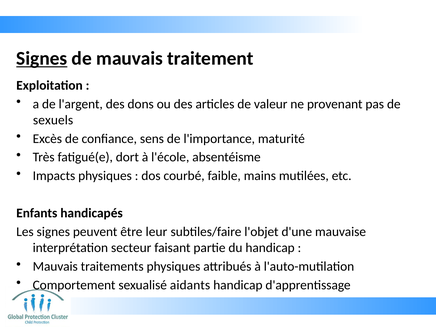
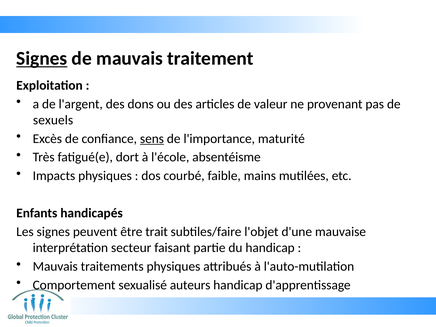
sens underline: none -> present (152, 139)
leur: leur -> trait (157, 232)
aidants: aidants -> auteurs (190, 285)
